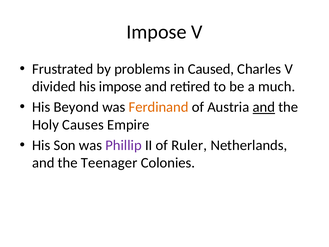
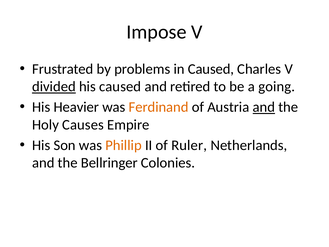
divided underline: none -> present (54, 87)
his impose: impose -> caused (120, 87)
much: much -> going (277, 87)
Beyond: Beyond -> Heavier (76, 107)
Phillip colour: purple -> orange (124, 145)
Teenager: Teenager -> Bellringer (109, 163)
